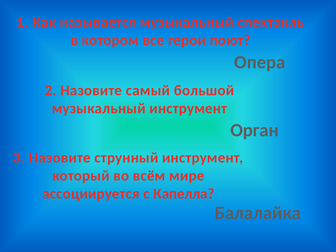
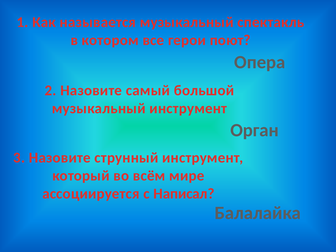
Капелла: Капелла -> Написал (184, 194)
